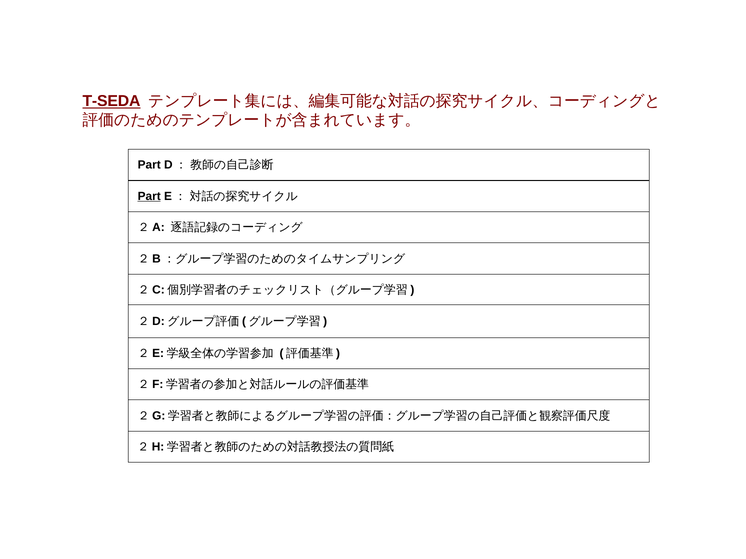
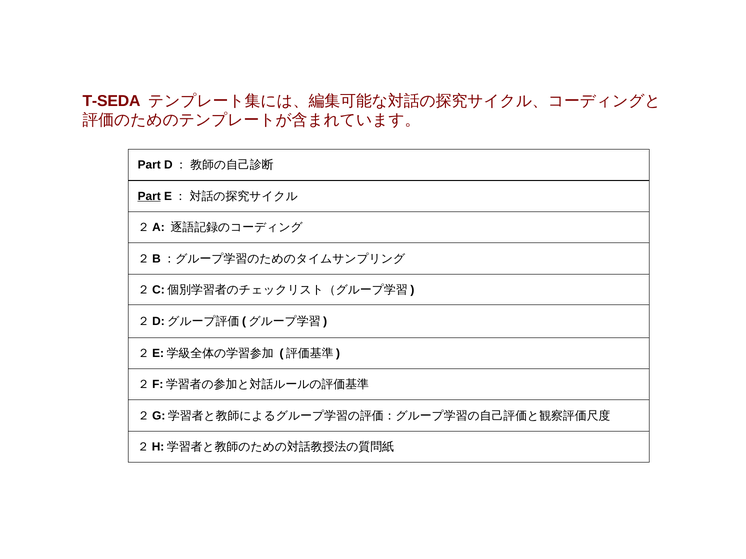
T-SEDA underline: present -> none (112, 101)
